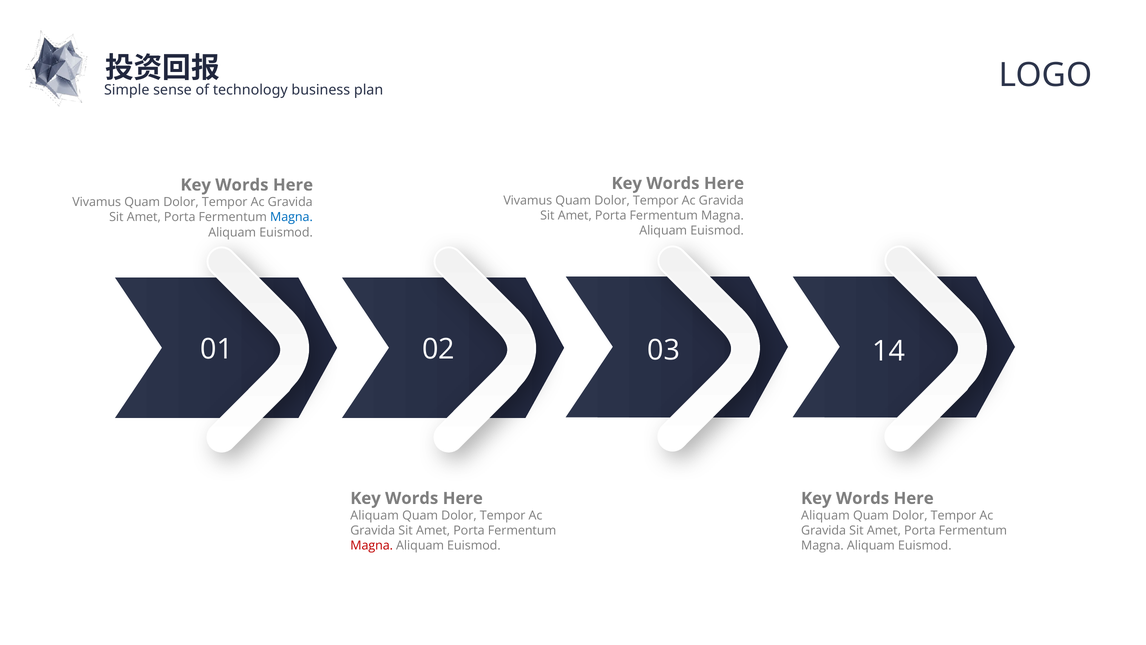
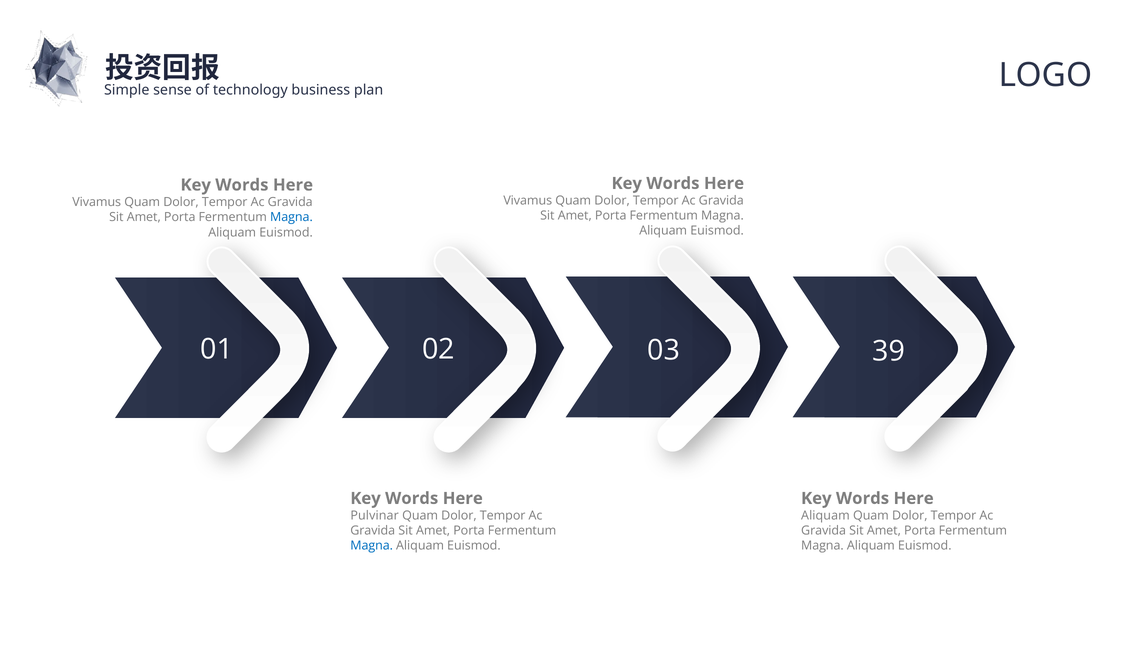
14: 14 -> 39 (889, 351)
Aliquam: Aliquam -> Pulvinar (375, 515)
Magna colour: red -> blue (372, 545)
